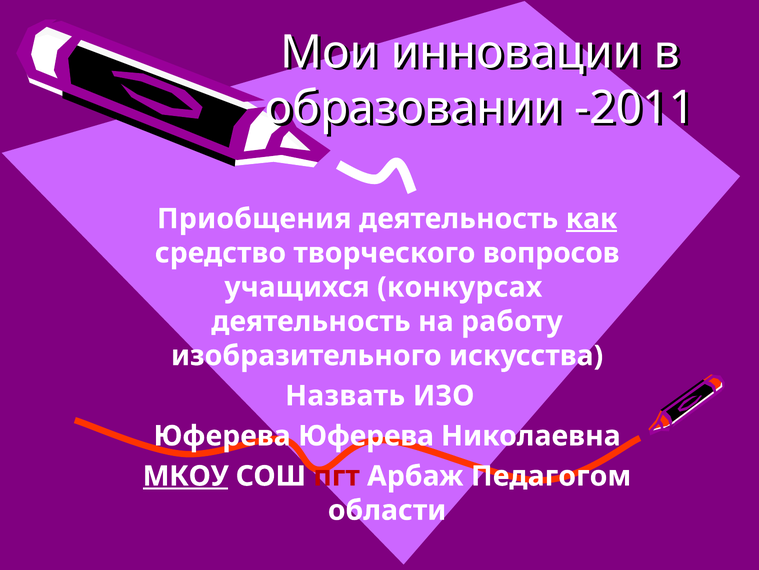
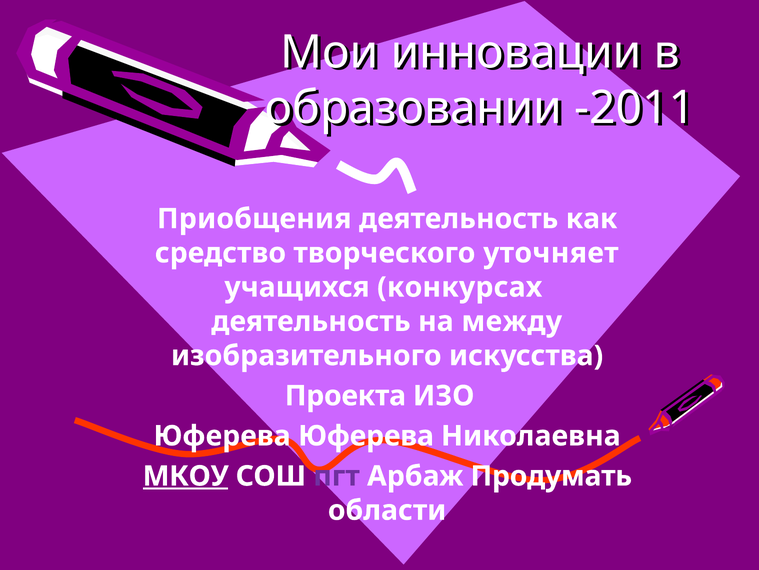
как underline: present -> none (592, 219)
вопросов: вопросов -> уточняет (551, 253)
работу: работу -> между (512, 321)
Назвать: Назвать -> Проекта (345, 395)
пгт colour: red -> purple (337, 476)
Педагогом: Педагогом -> Продумать (551, 476)
